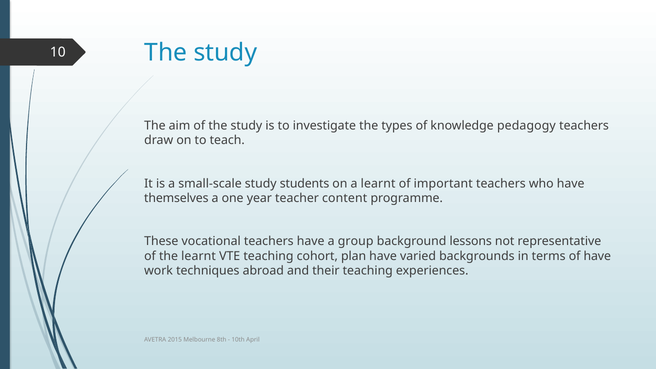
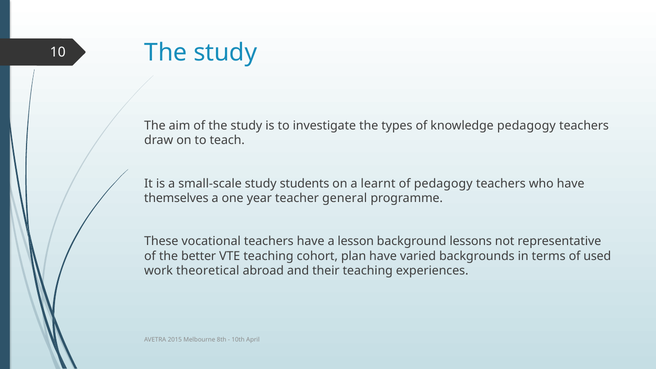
of important: important -> pedagogy (443, 183)
content: content -> general (345, 198)
group: group -> lesson (356, 241)
the learnt: learnt -> better (199, 256)
of have: have -> used (597, 256)
techniques: techniques -> theoretical (208, 271)
